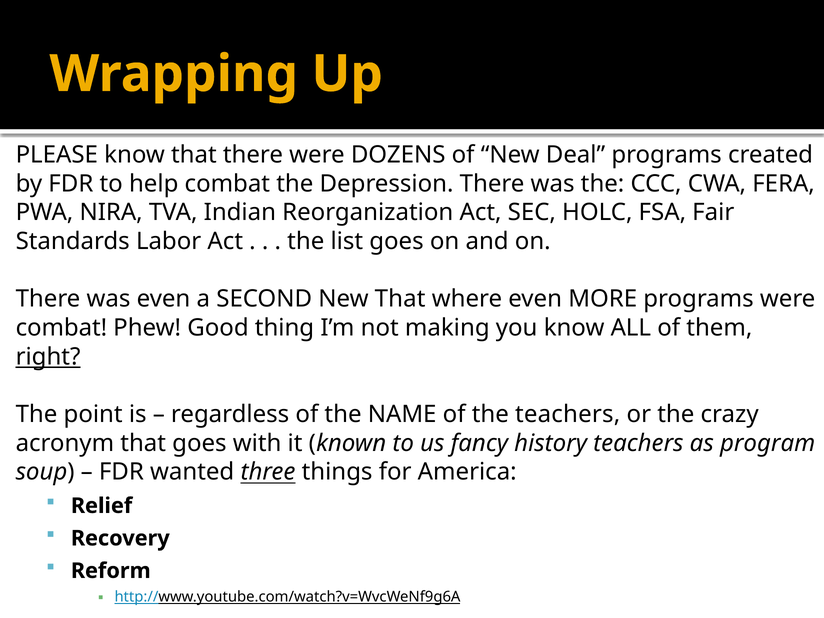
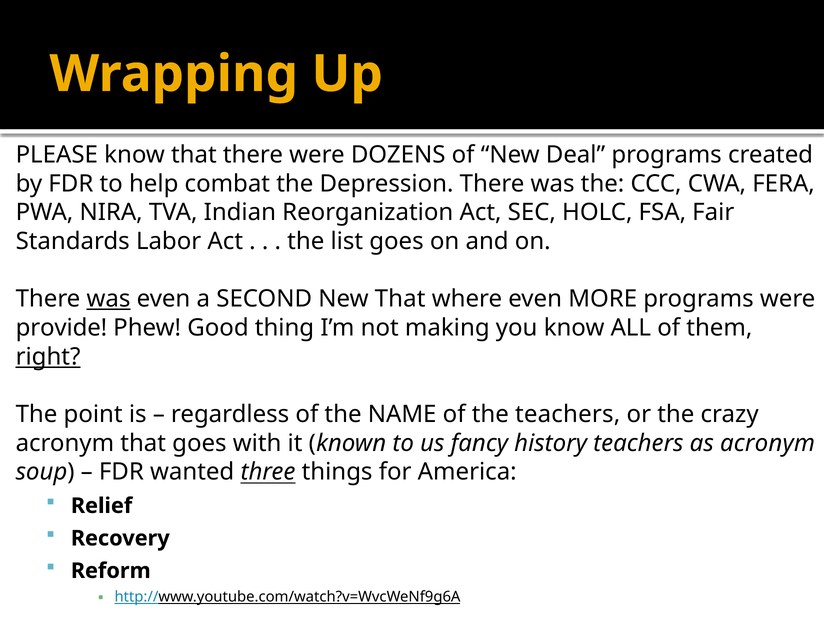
was underline: none -> present (109, 299)
combat: combat -> provide (61, 328)
as program: program -> acronym (768, 443)
